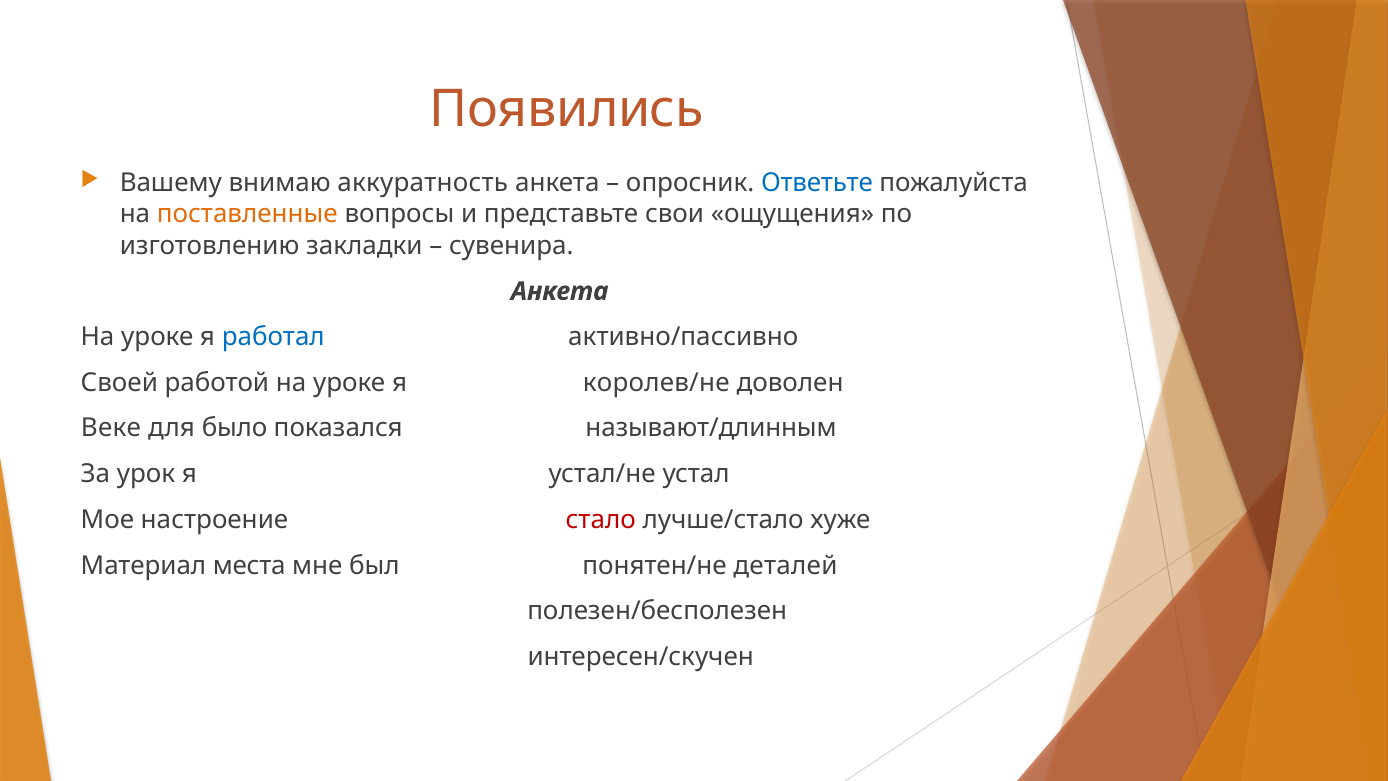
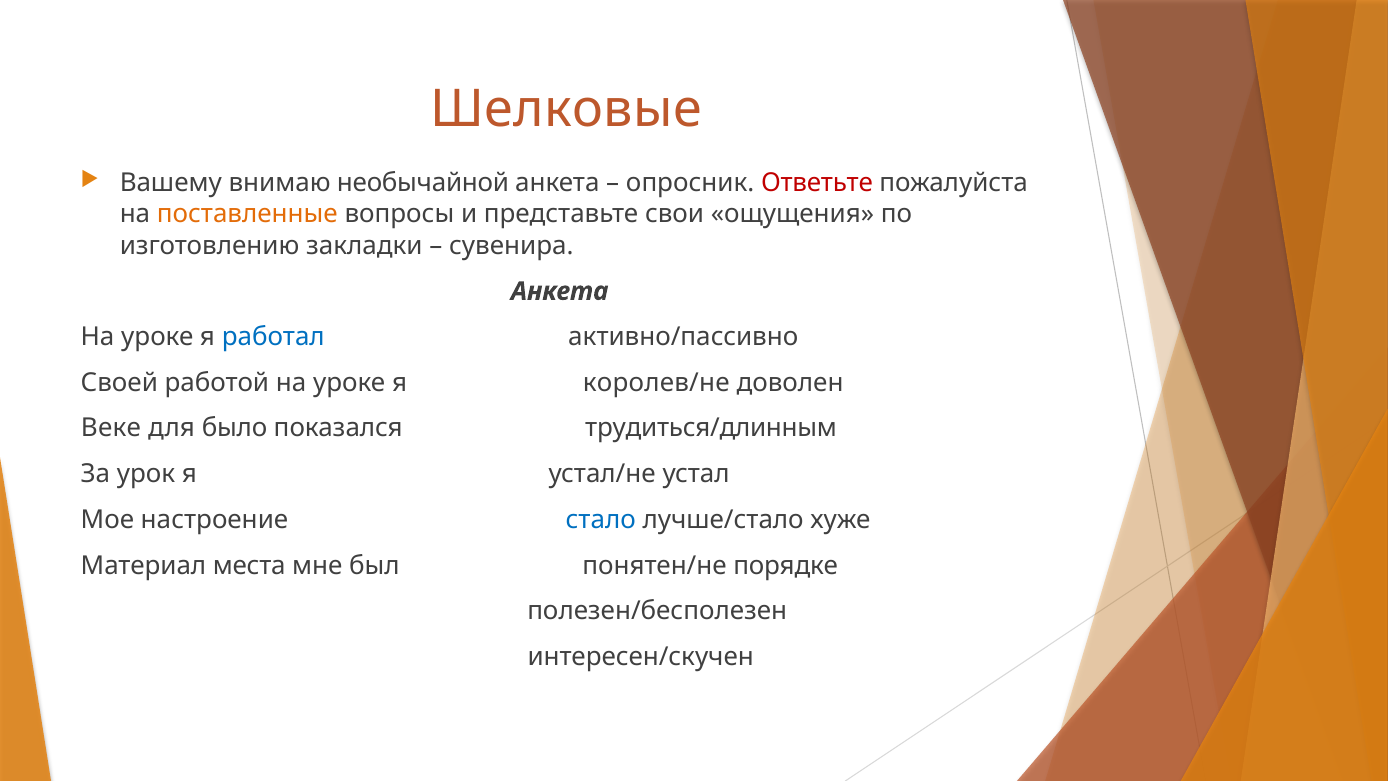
Появились: Появились -> Шелковые (566, 109)
аккуратность: аккуратность -> необычайной (423, 183)
Ответьте colour: blue -> red (817, 183)
называют/длинным: называют/длинным -> трудиться/длинным (711, 428)
стало colour: red -> blue (601, 520)
деталей: деталей -> порядке (786, 565)
